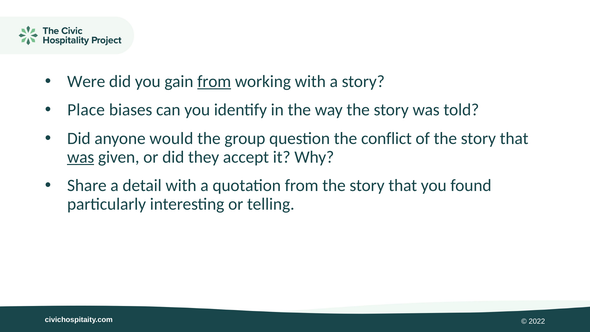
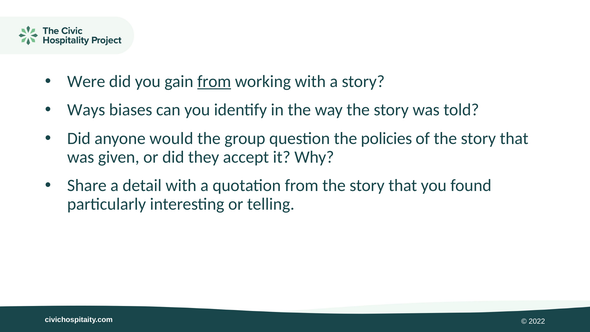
Place: Place -> Ways (86, 110)
conflict: conflict -> policies (386, 138)
was underline: present -> none (81, 157)
